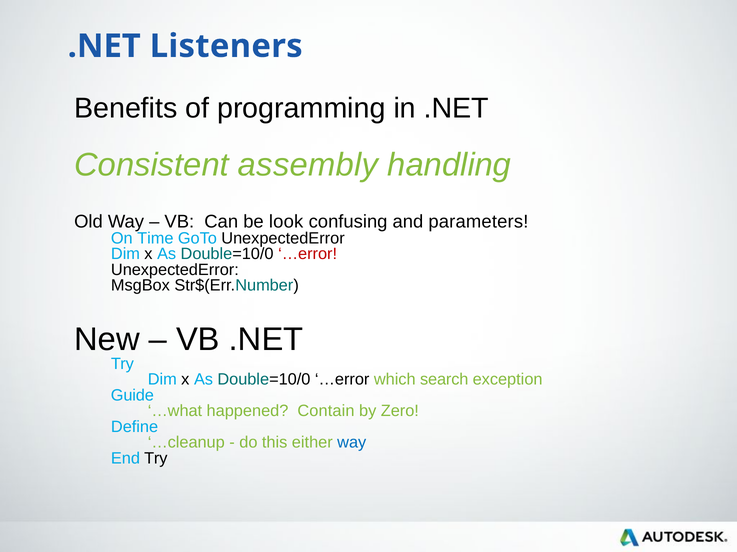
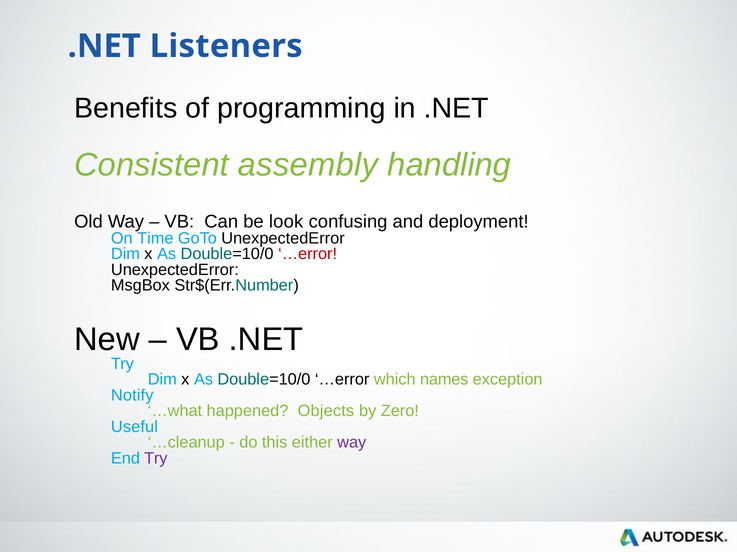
parameters: parameters -> deployment (479, 222)
search: search -> names (444, 380)
Guide: Guide -> Notify (132, 396)
Contain: Contain -> Objects (326, 412)
Define: Define -> Useful (134, 427)
way colour: blue -> purple (352, 443)
Try colour: black -> purple (156, 459)
